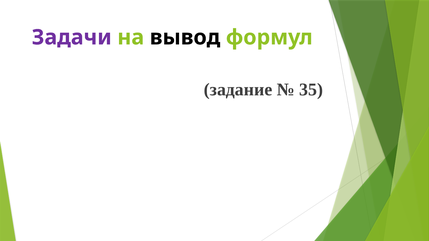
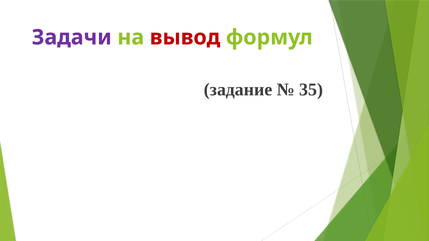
вывод colour: black -> red (185, 37)
